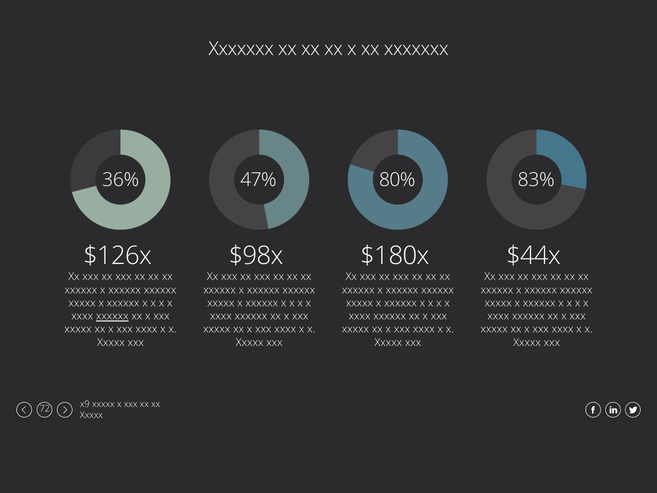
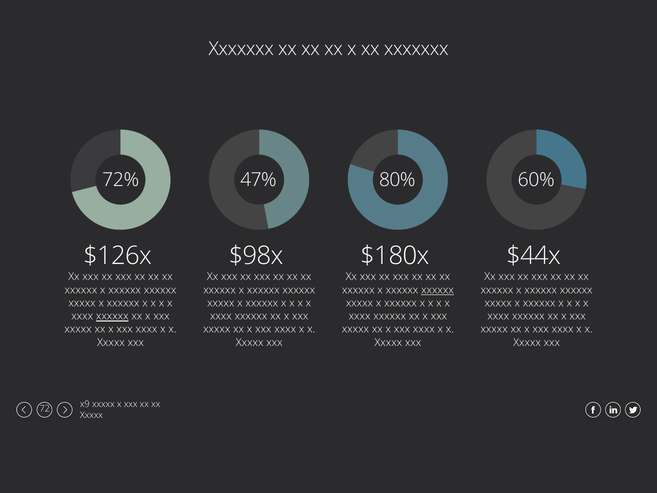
36%: 36% -> 72% (121, 180)
83%: 83% -> 60% (536, 180)
xxxxxx underline: none -> present (438, 290)
